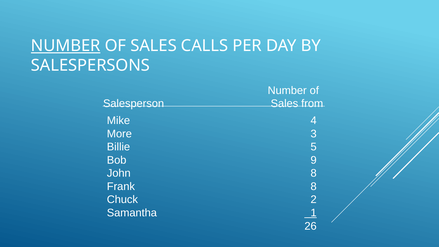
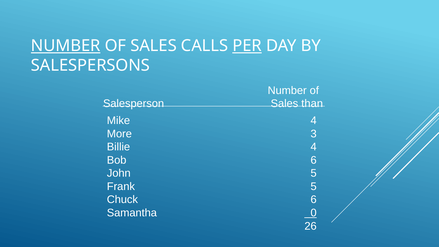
PER underline: none -> present (247, 46)
from: from -> than (312, 104)
Billie 5: 5 -> 4 (314, 147)
Bob 9: 9 -> 6 (314, 160)
John 8: 8 -> 5 (314, 173)
Frank 8: 8 -> 5 (314, 186)
Chuck 2: 2 -> 6 (314, 200)
1: 1 -> 0 (314, 213)
